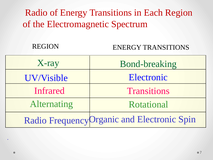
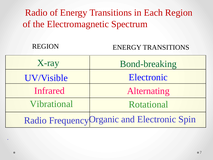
Transitions: Transitions -> Alternating (148, 91)
Alternating: Alternating -> Vibrational (51, 104)
